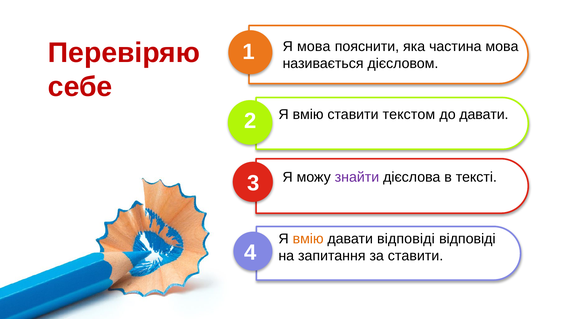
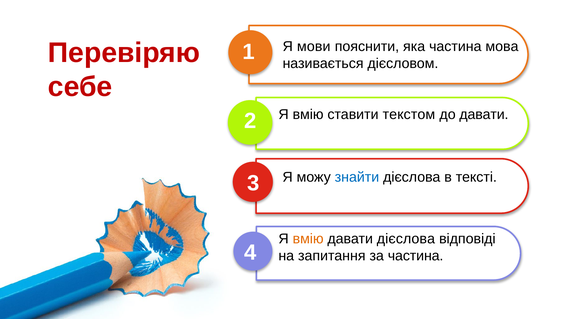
Я мова: мова -> мови (314, 46)
знайти colour: purple -> blue (357, 177)
давати відповіді: відповіді -> дієслова (406, 239)
за ставити: ставити -> частина (416, 256)
